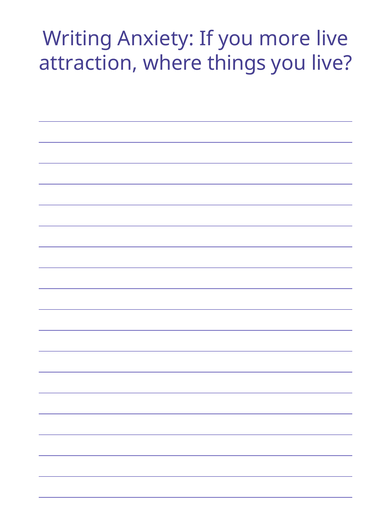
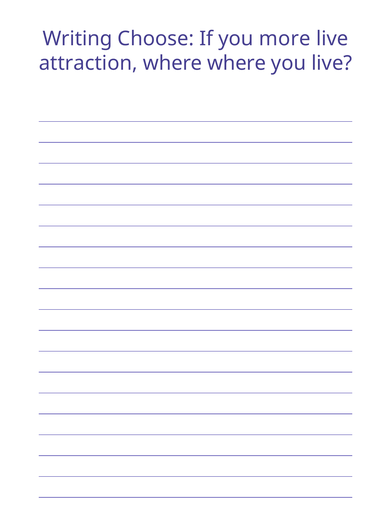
Anxiety: Anxiety -> Choose (156, 39)
where things: things -> where (237, 63)
